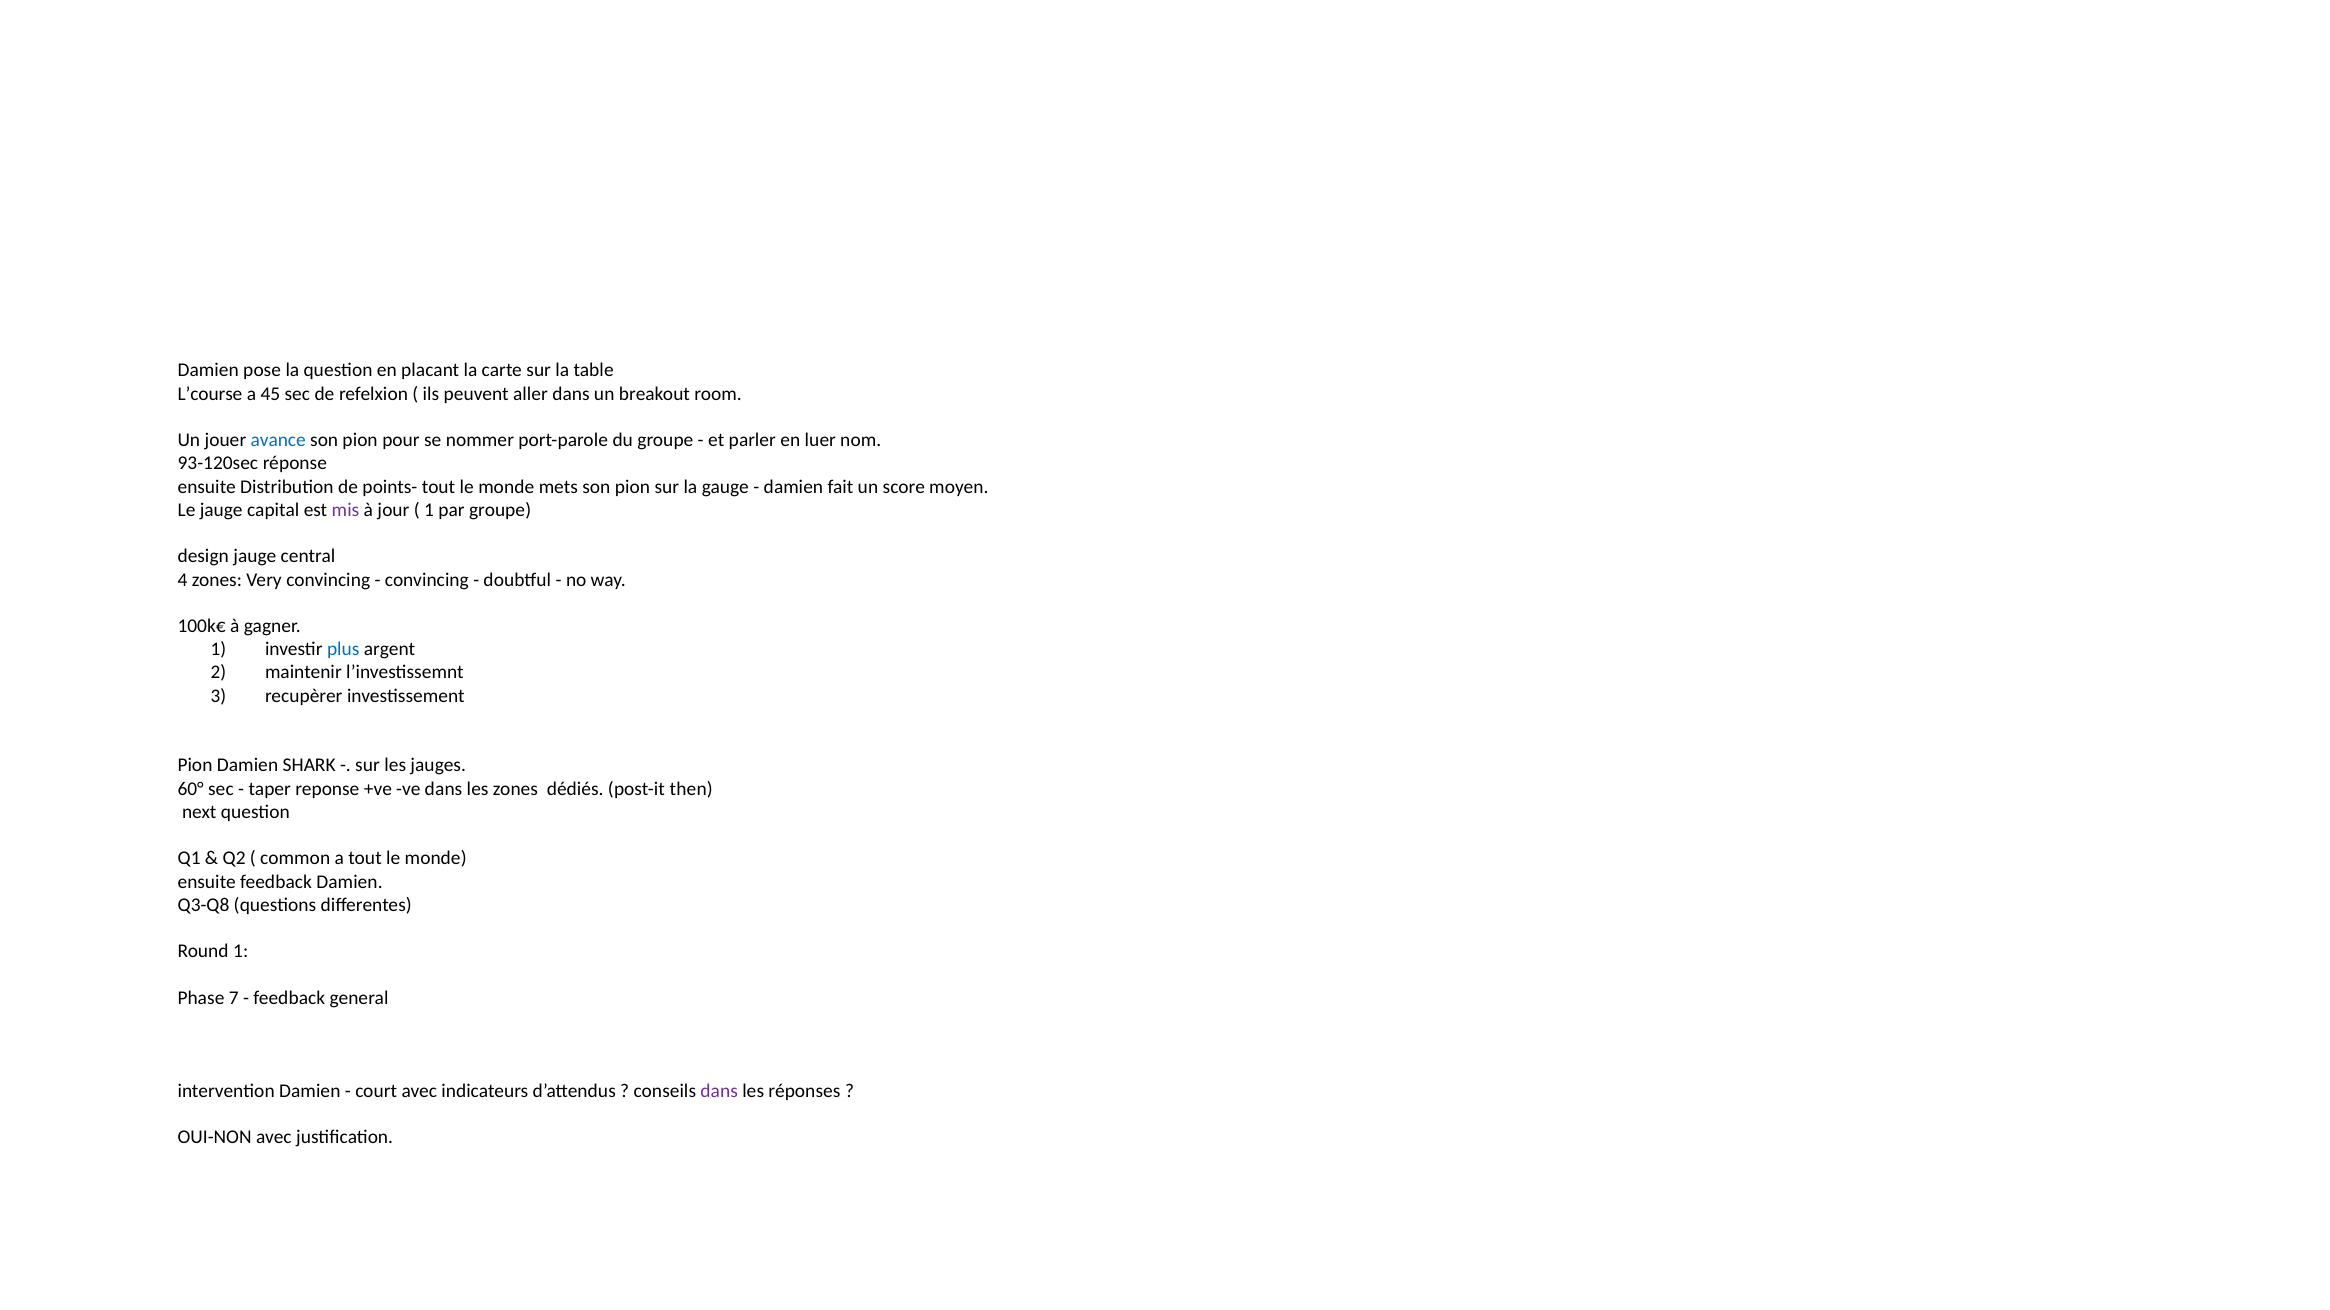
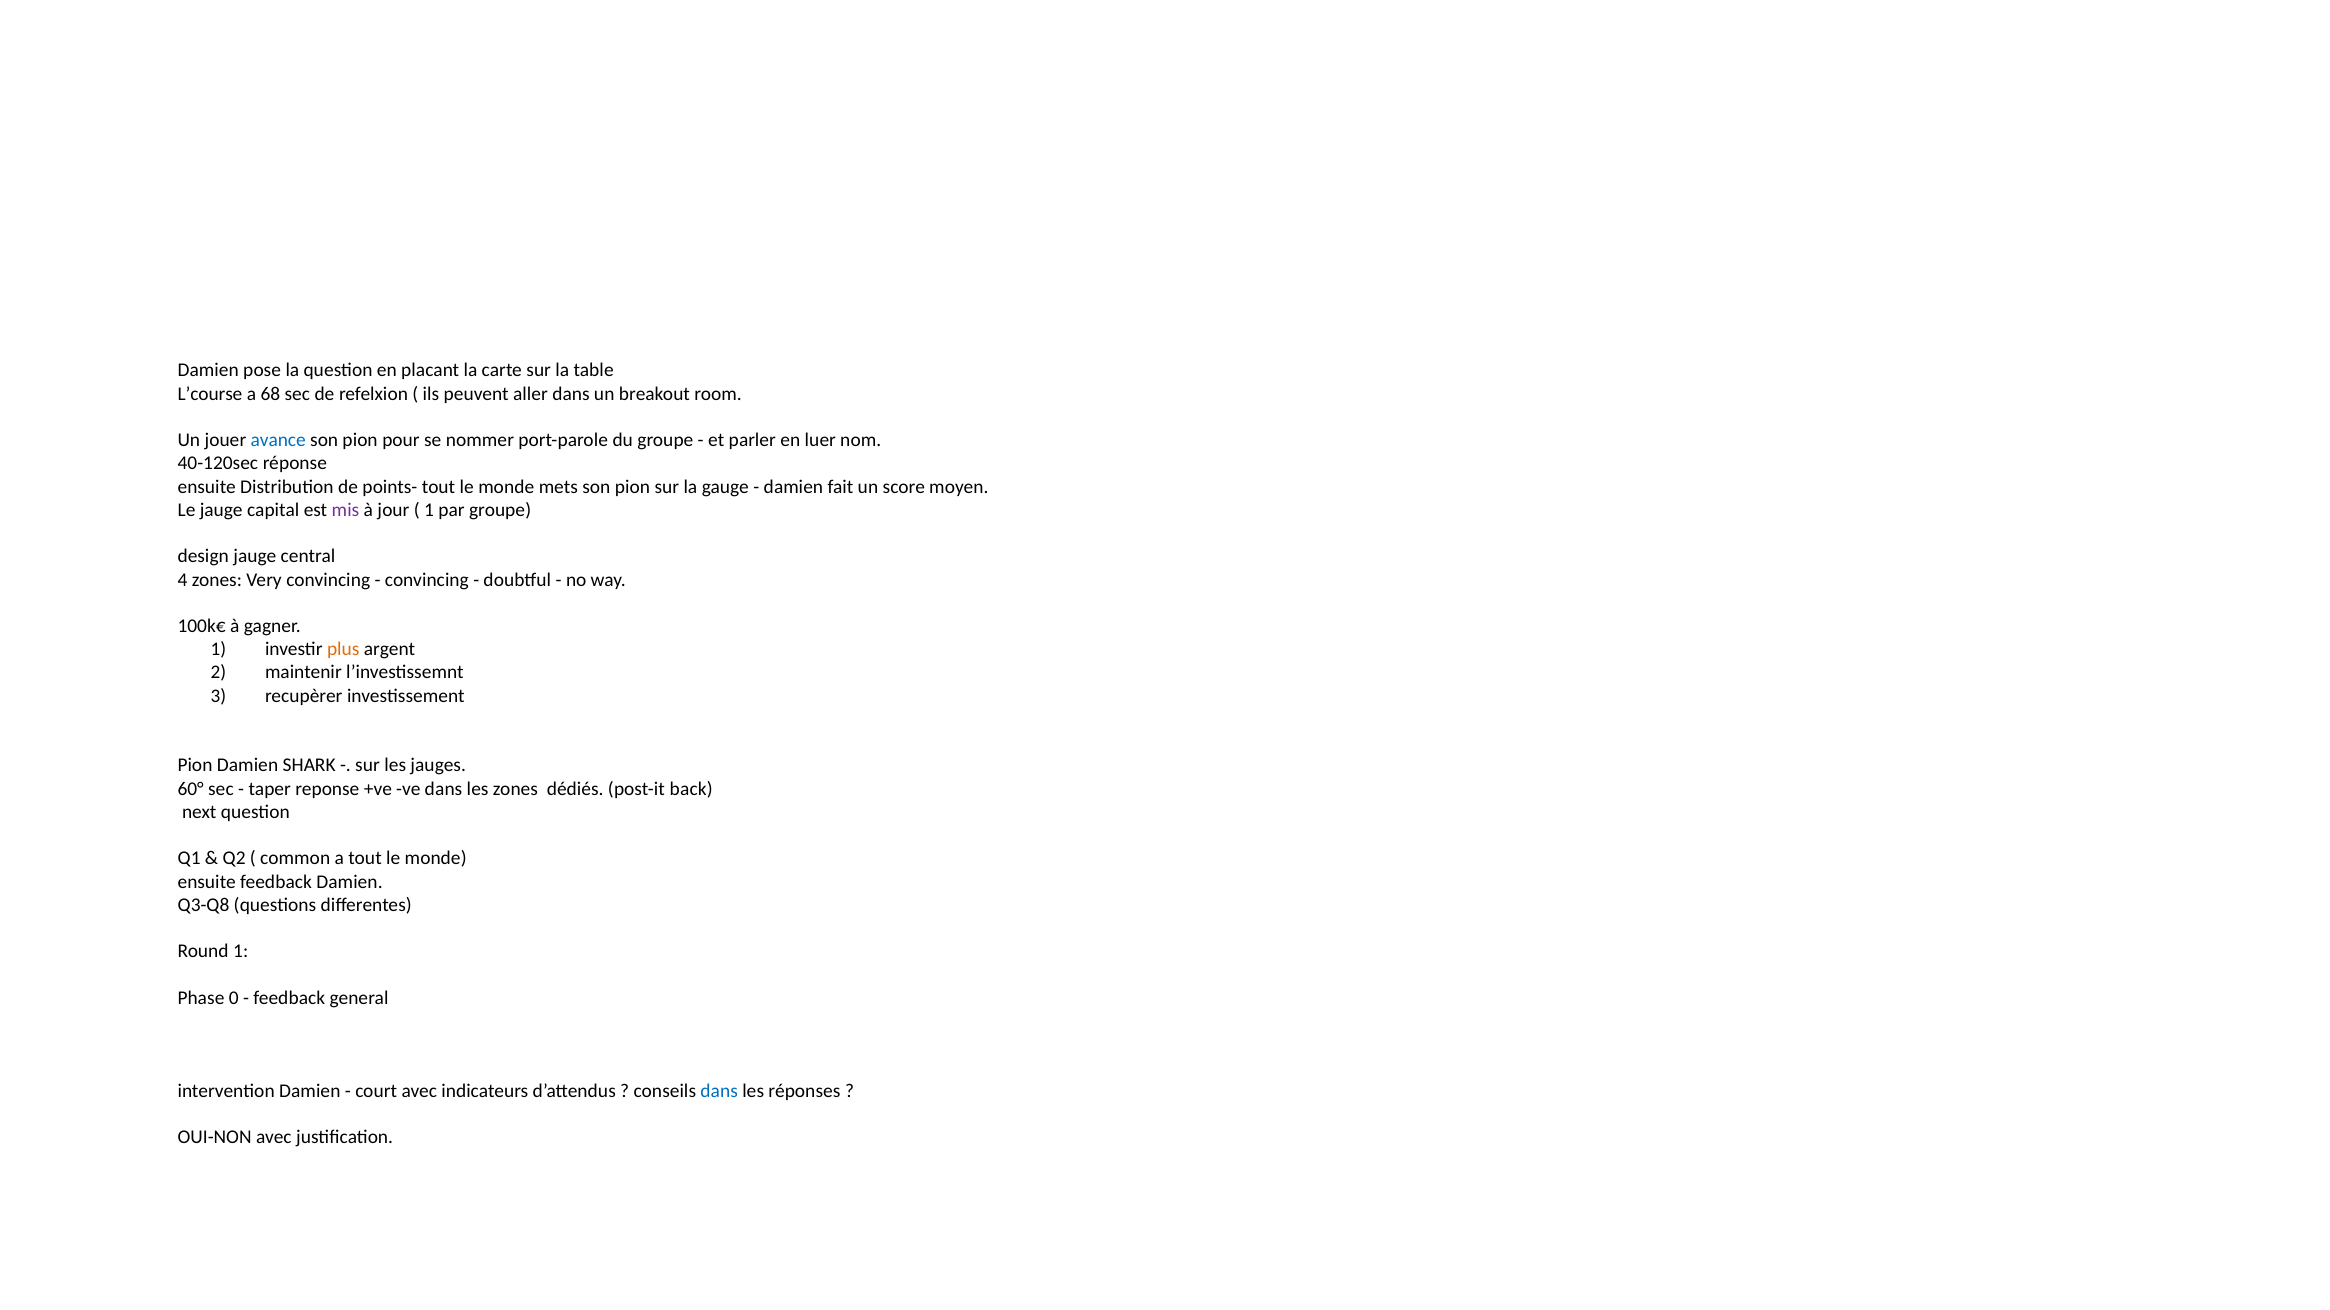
45: 45 -> 68 (270, 394)
93-120sec: 93-120sec -> 40-120sec (218, 464)
plus colour: blue -> orange (343, 650)
then: then -> back (691, 789)
7: 7 -> 0 (234, 998)
dans colour: purple -> blue (719, 1091)
